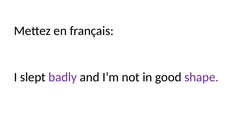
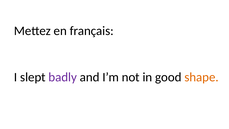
shape colour: purple -> orange (202, 77)
